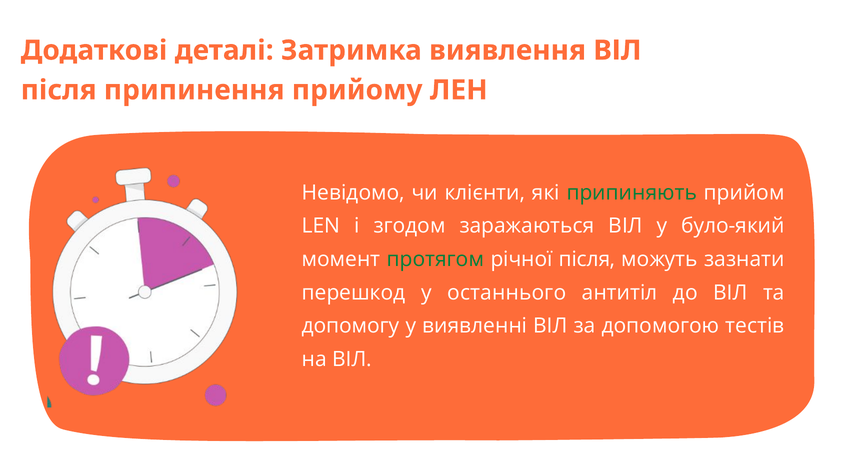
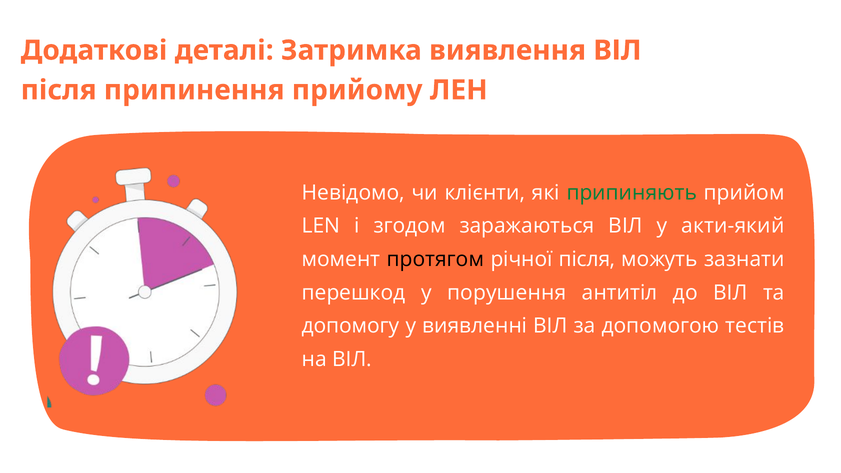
було-який: було-який -> акти-який (733, 226)
протягом colour: green -> black (435, 259)
останнього: останнього -> порушення (507, 293)
